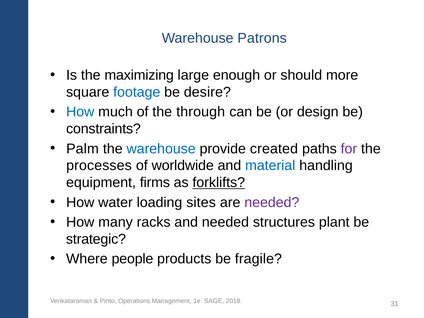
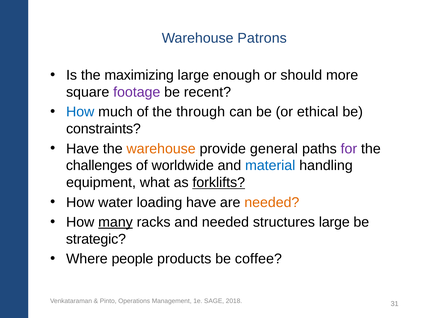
footage colour: blue -> purple (137, 92)
desire: desire -> recent (207, 92)
design: design -> ethical (318, 112)
Palm: Palm -> Have (83, 149)
warehouse colour: blue -> orange (161, 149)
created: created -> general (274, 149)
processes: processes -> challenges (99, 166)
firms: firms -> what (155, 183)
loading sites: sites -> have (201, 202)
needed colour: purple -> orange (272, 202)
many underline: none -> present (116, 222)
structures plant: plant -> large (334, 222)
fragile: fragile -> coffee (258, 259)
